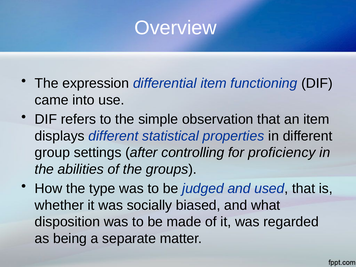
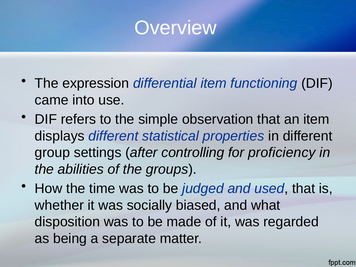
type: type -> time (102, 189)
